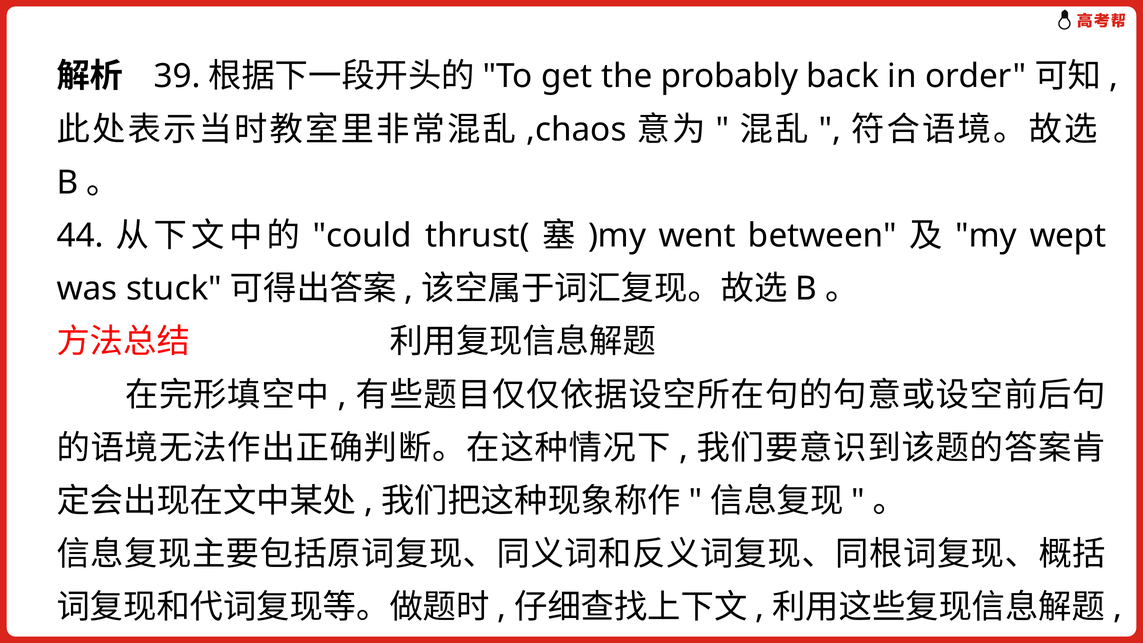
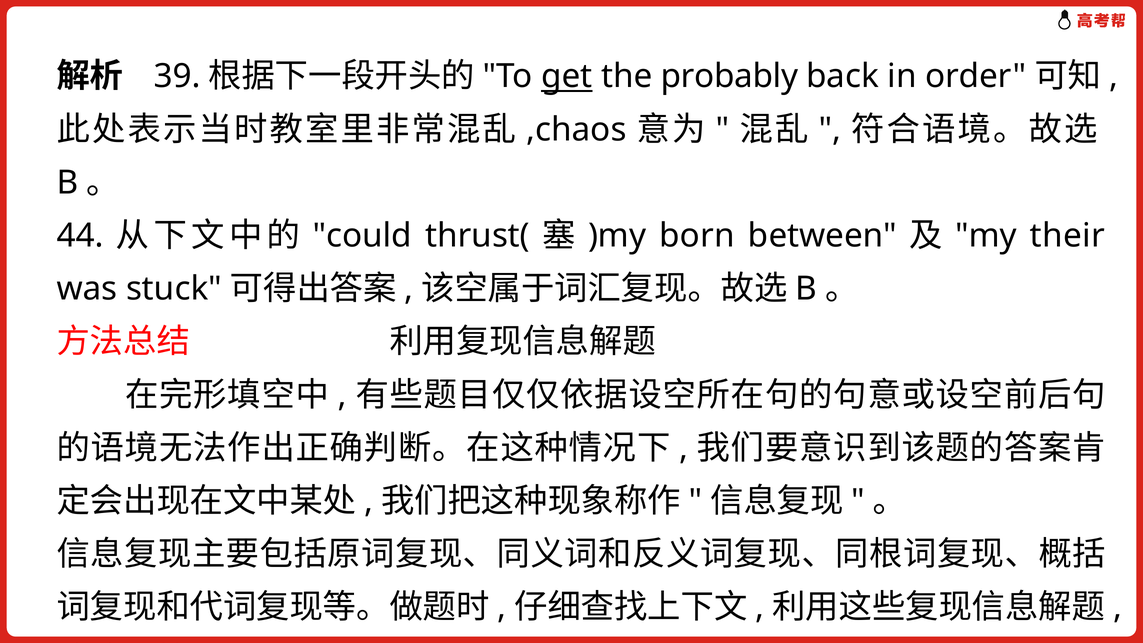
get underline: none -> present (567, 76)
went: went -> born (697, 236)
wept: wept -> their (1068, 236)
